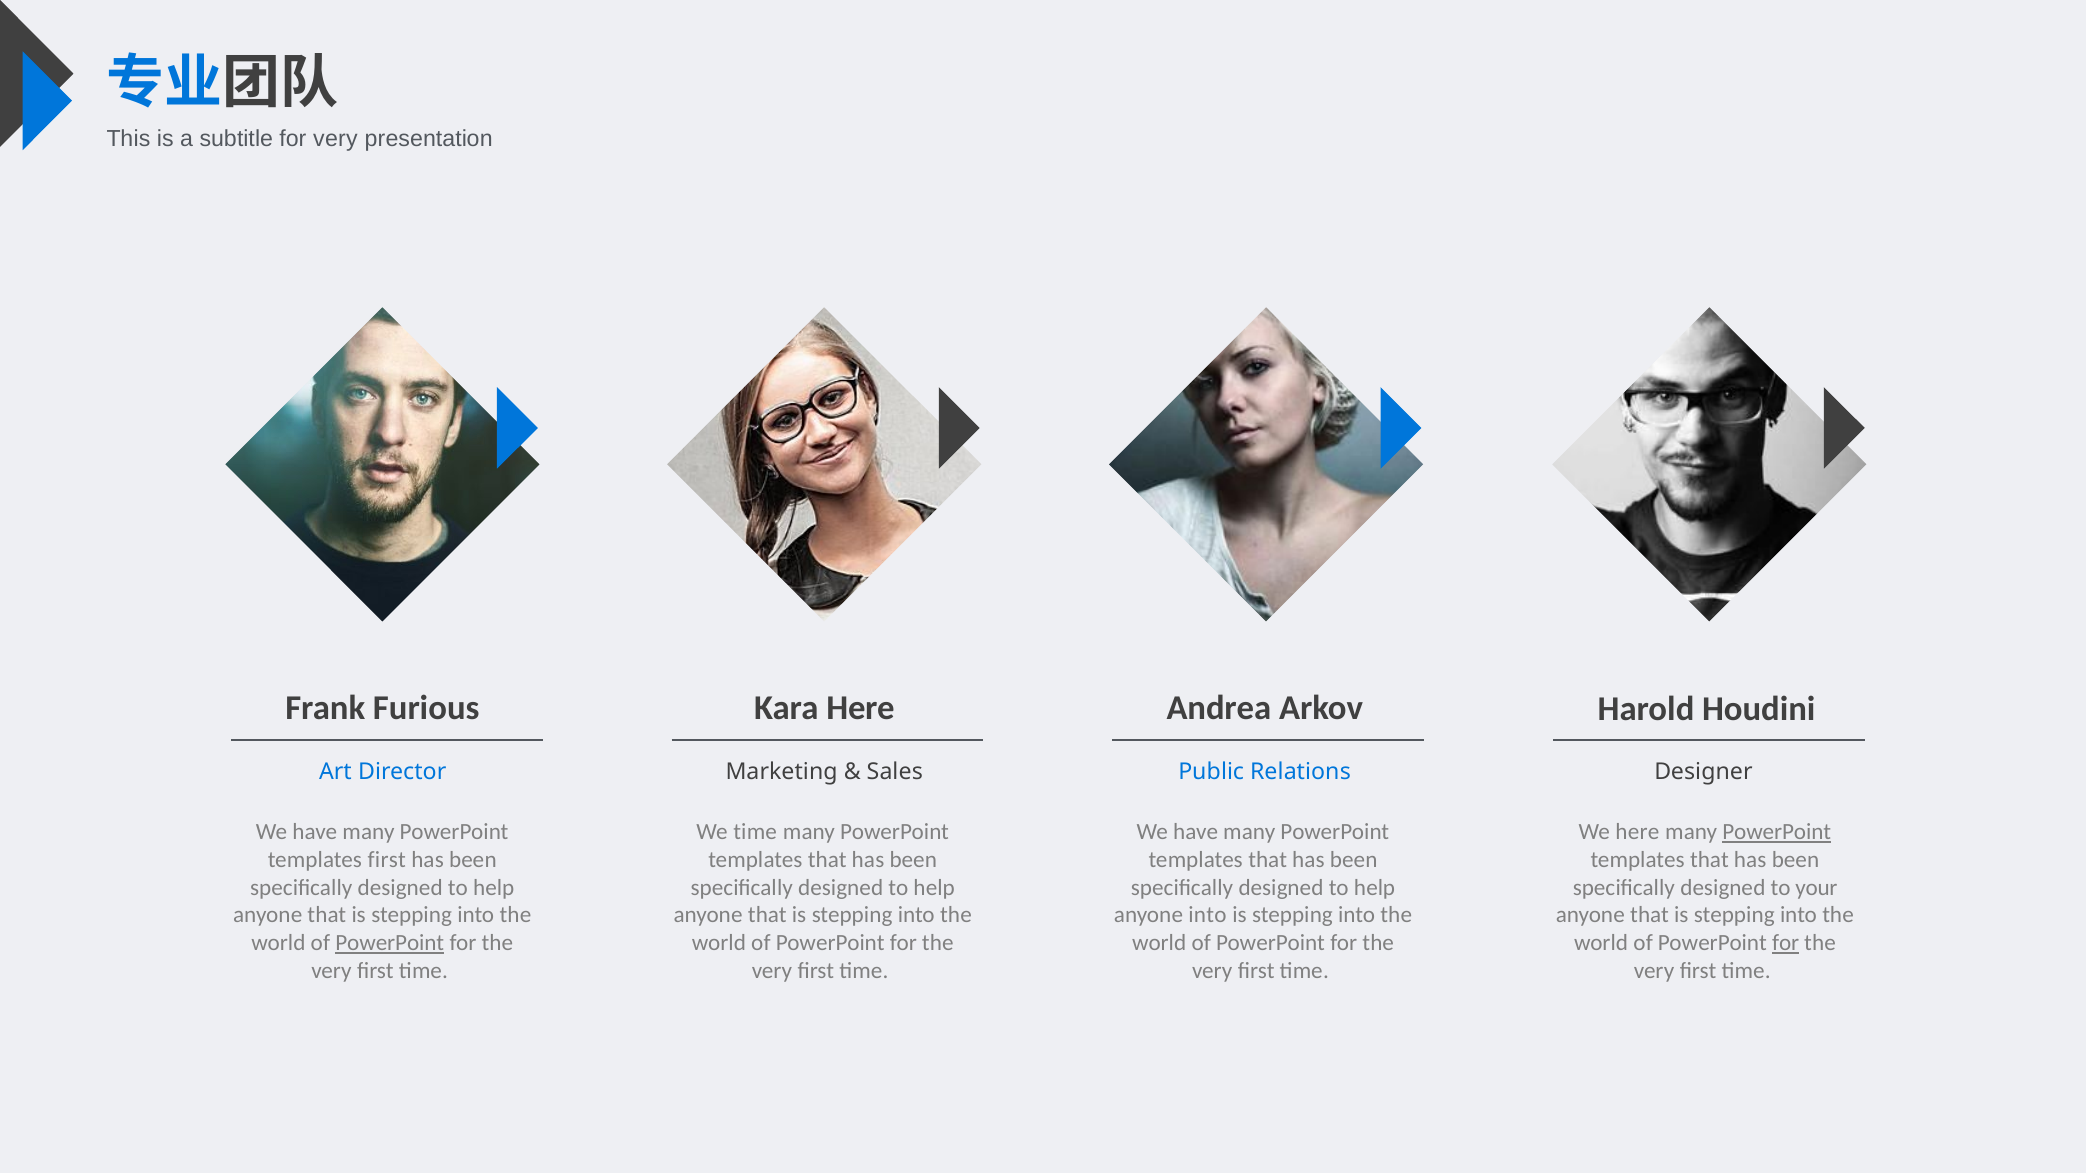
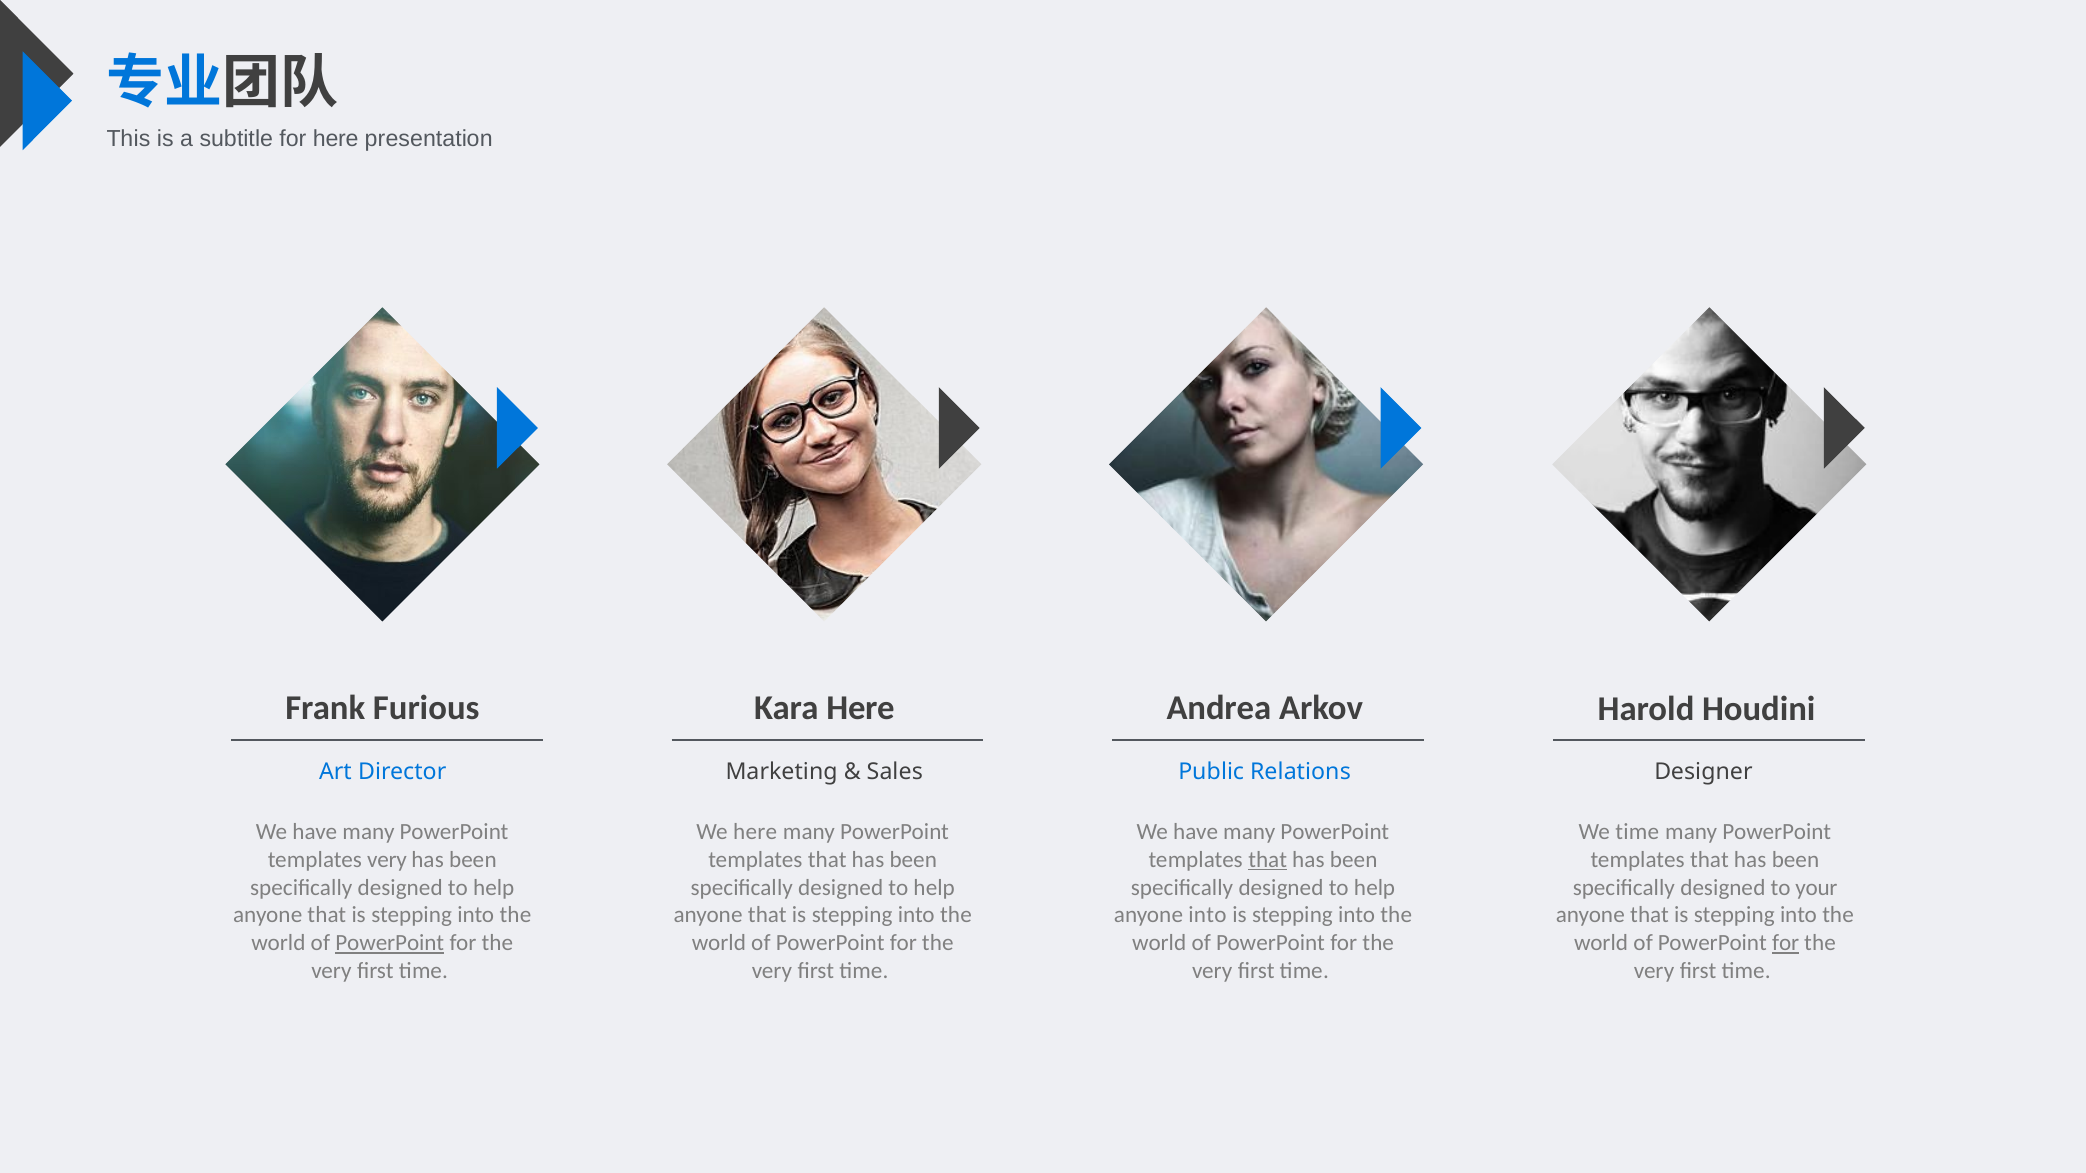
for very: very -> here (336, 139)
We time: time -> here (755, 832)
We here: here -> time (1637, 832)
PowerPoint underline: present -> none (1777, 832)
templates first: first -> very (387, 860)
that underline: none -> present (1268, 860)
